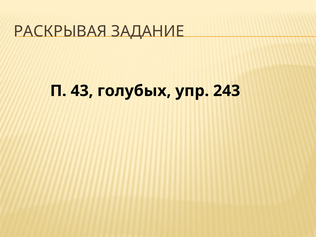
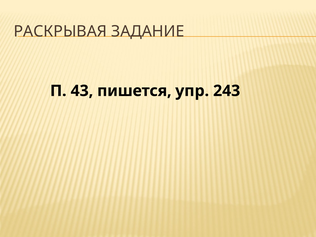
голубых: голубых -> пишется (134, 91)
